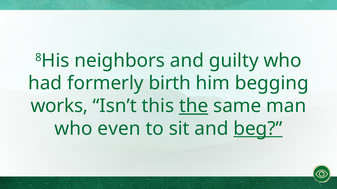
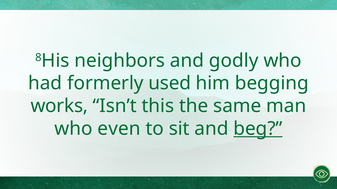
guilty: guilty -> godly (234, 61)
birth: birth -> used (170, 84)
the underline: present -> none (194, 106)
